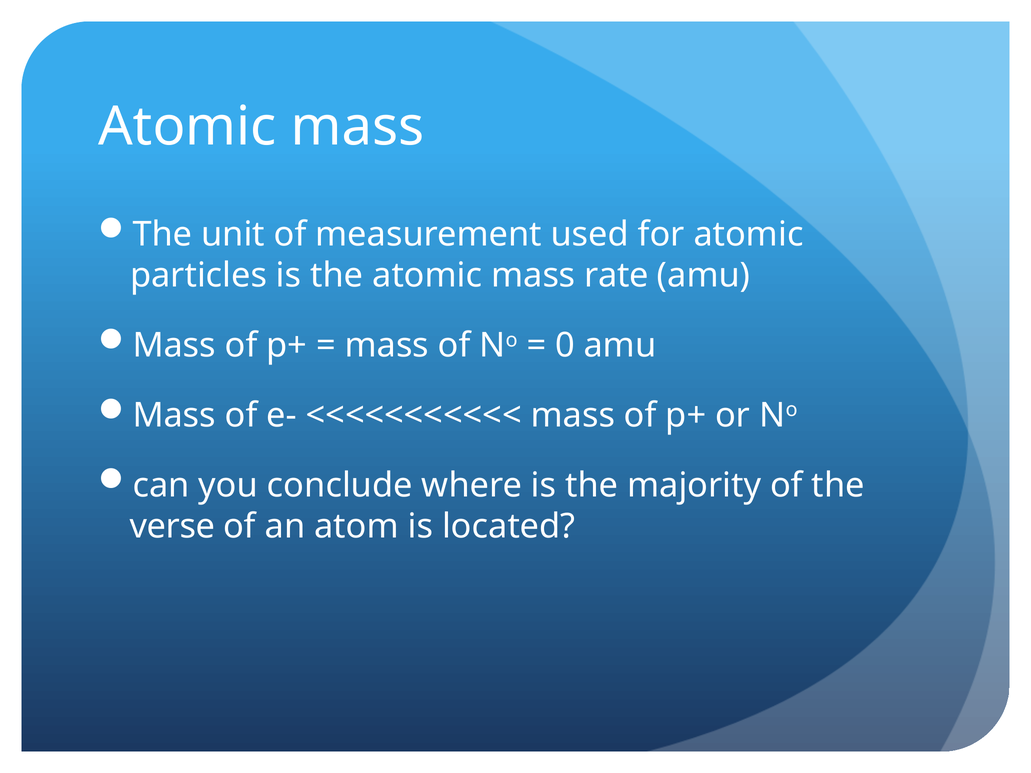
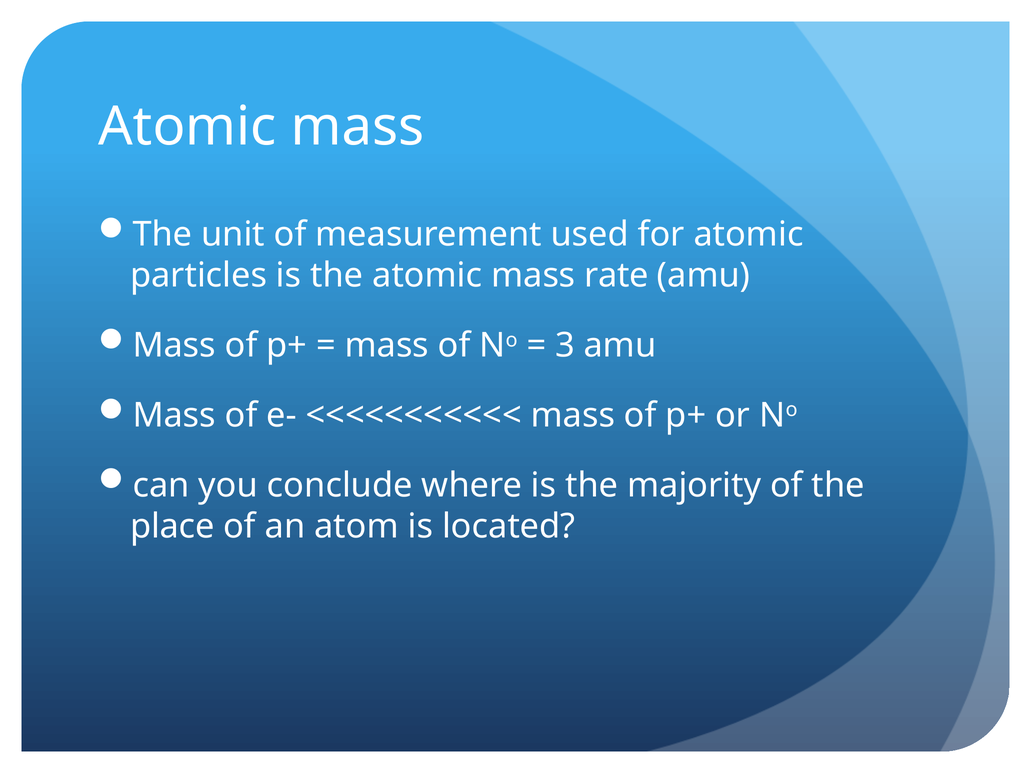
0: 0 -> 3 (565, 346)
verse: verse -> place (172, 527)
